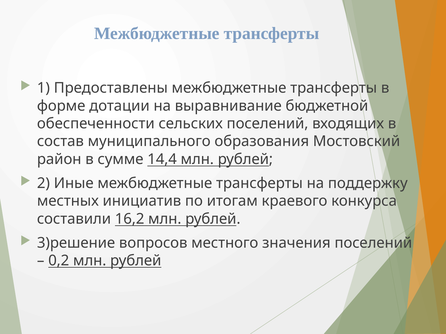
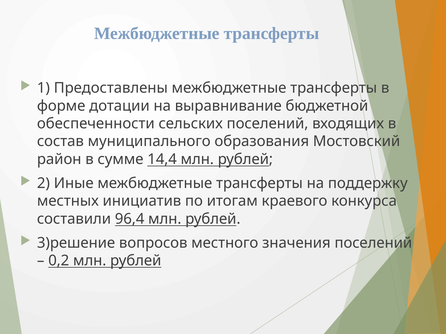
16,2: 16,2 -> 96,4 (130, 219)
